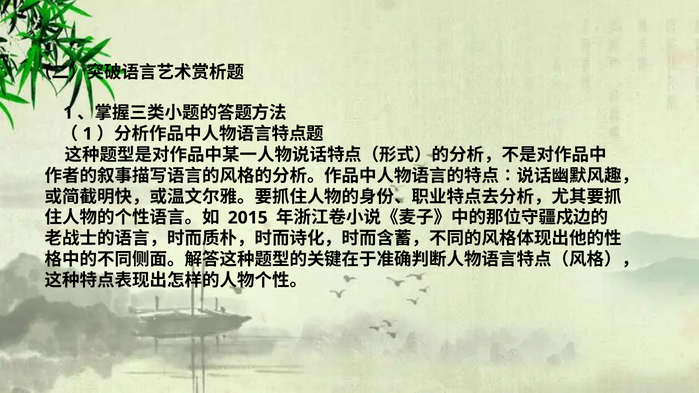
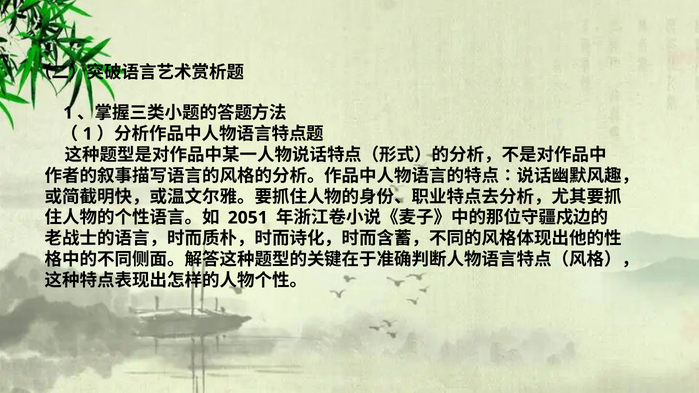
2015: 2015 -> 2051 (248, 218)
